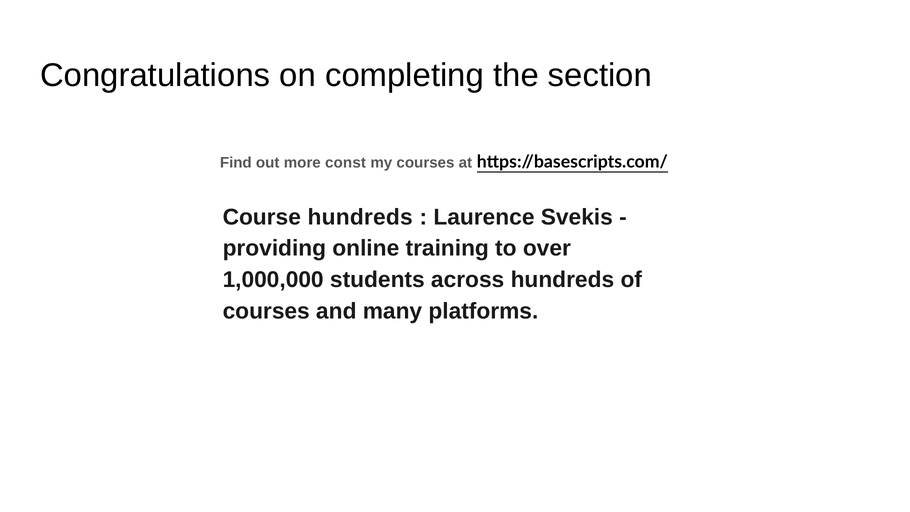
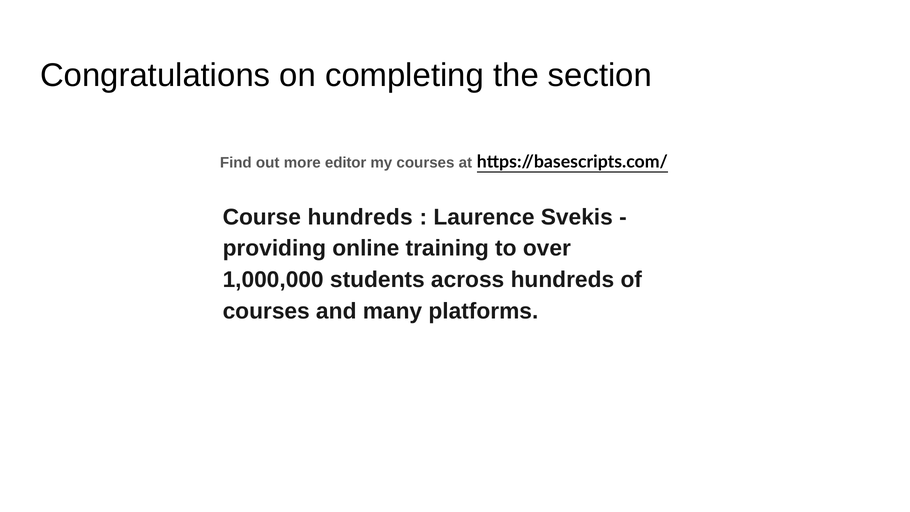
const: const -> editor (346, 163)
